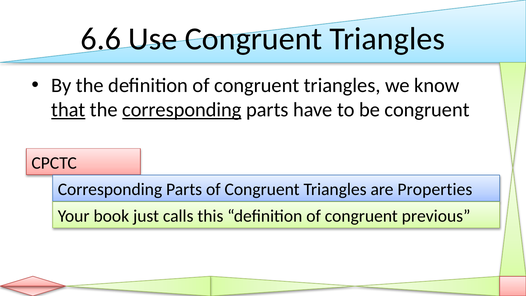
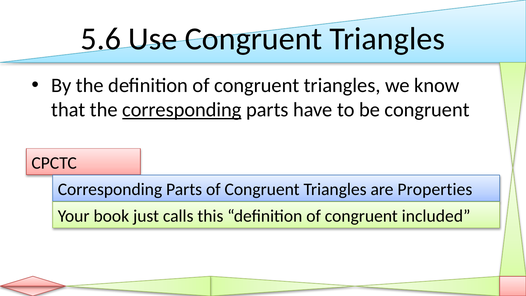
6.6: 6.6 -> 5.6 (101, 39)
that underline: present -> none (68, 110)
previous: previous -> included (436, 216)
